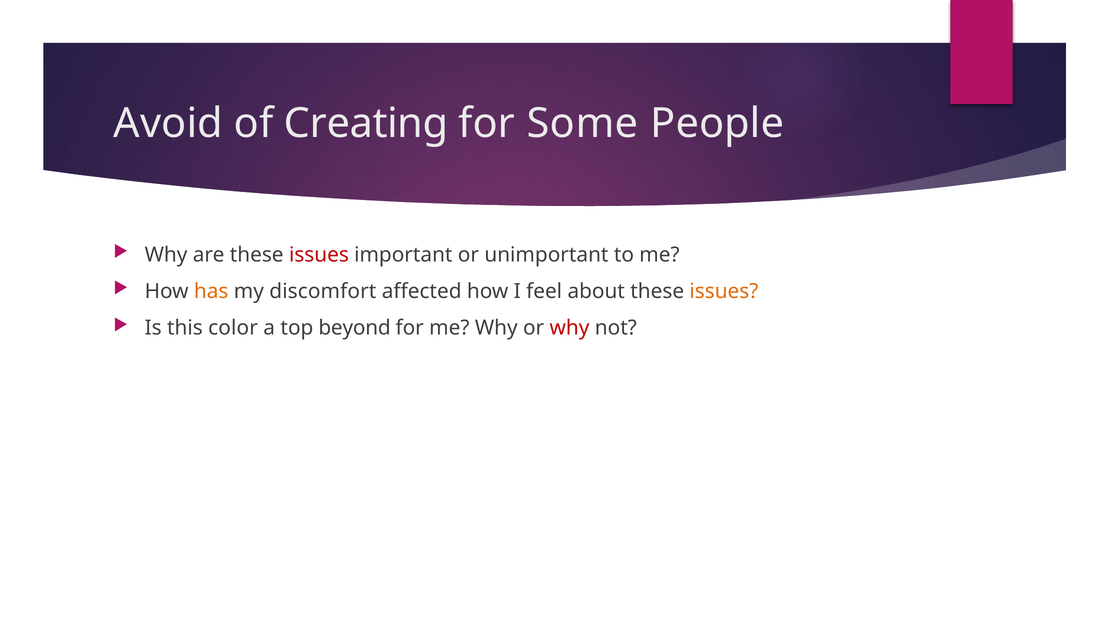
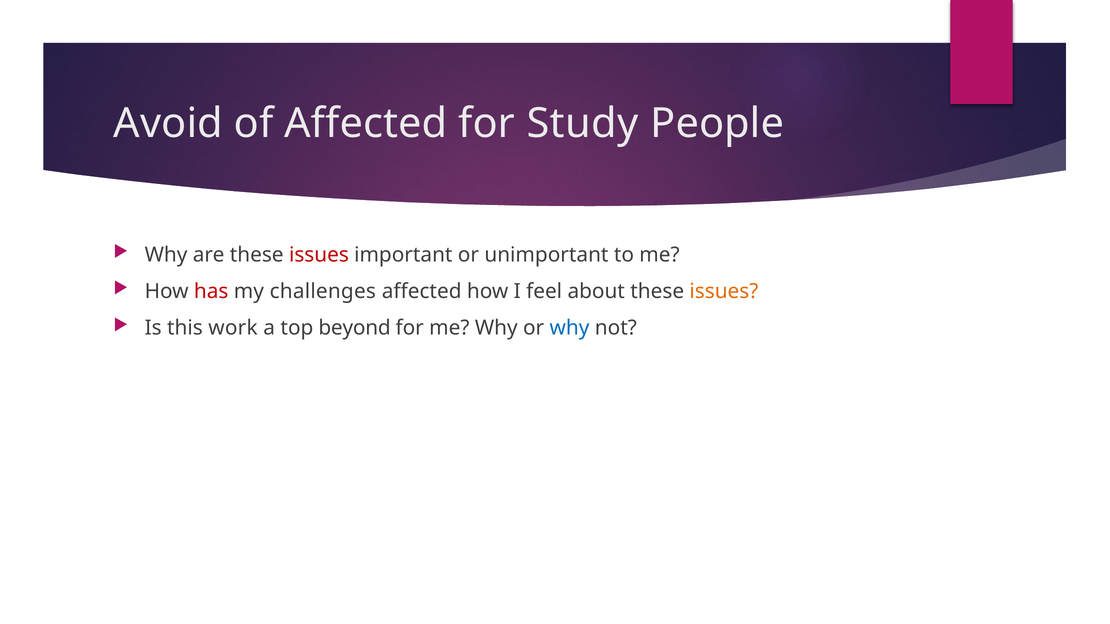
of Creating: Creating -> Affected (366, 124)
Some: Some -> Study (583, 124)
has colour: orange -> red (211, 292)
discomfort: discomfort -> challenges (323, 292)
color: color -> work (233, 328)
why colour: red -> blue (570, 328)
